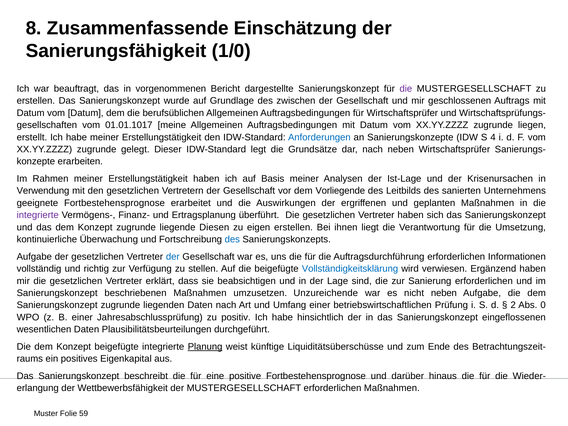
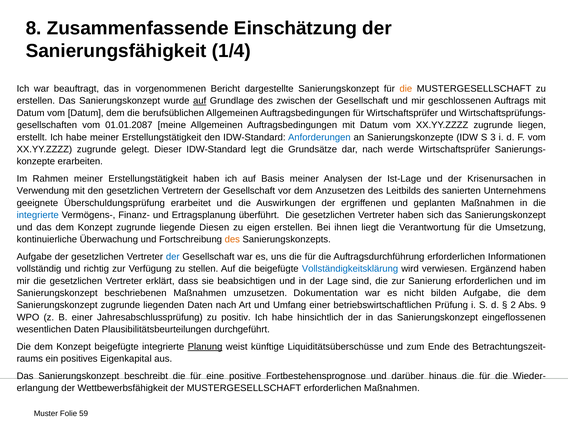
1/0: 1/0 -> 1/4 (231, 51)
die colour: purple -> orange (406, 89)
auf underline: none -> present (200, 101)
01.01.1017: 01.01.1017 -> 01.01.2087 (129, 125)
4: 4 -> 3 (493, 137)
nach neben: neben -> werde (401, 149)
Vorliegende: Vorliegende -> Anzusetzen (340, 191)
geeignete Fortbestehensprognose: Fortbestehensprognose -> Überschuldungsprüfung (115, 203)
integrierte colour: purple -> blue (38, 215)
des colour: blue -> orange (232, 239)
Unzureichende: Unzureichende -> Dokumentation (326, 293)
nicht neben: neben -> bilden (444, 293)
0: 0 -> 9 (543, 305)
